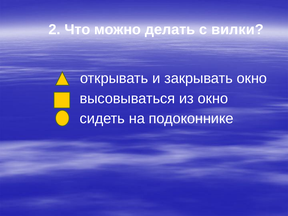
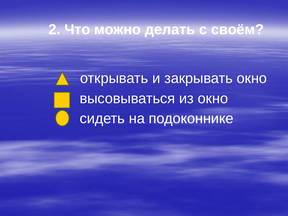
вилки: вилки -> своём (238, 30)
